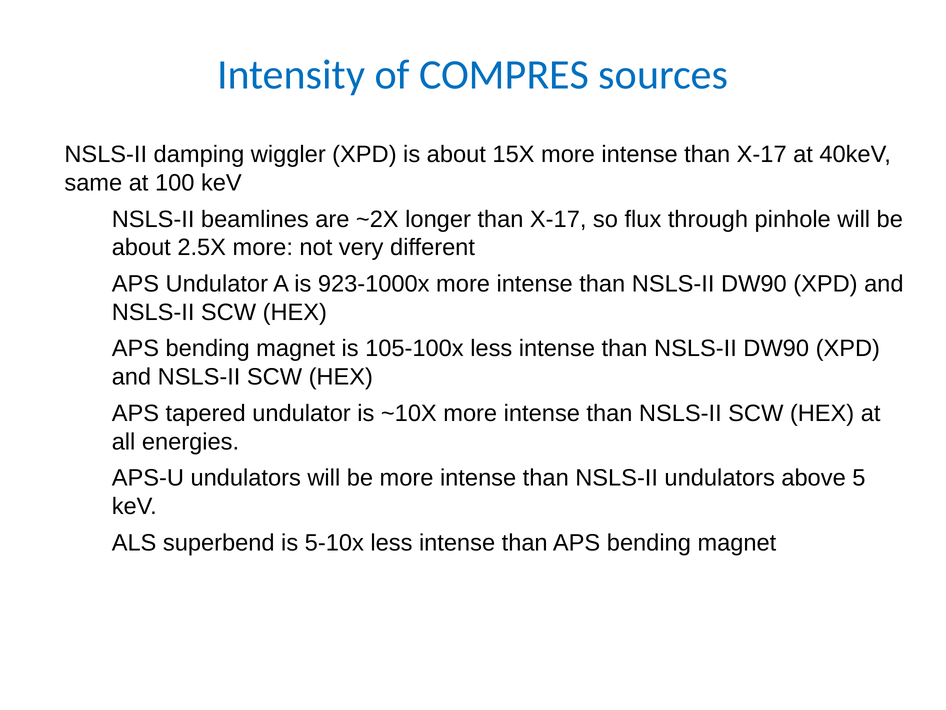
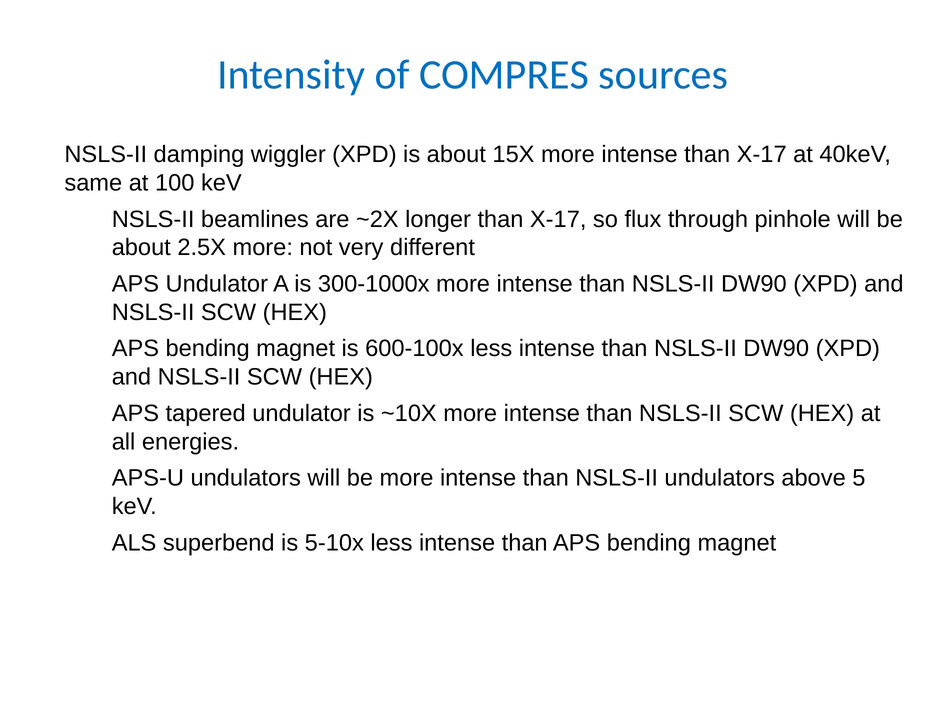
923-1000x: 923-1000x -> 300-1000x (374, 284)
105-100x: 105-100x -> 600-100x (414, 348)
